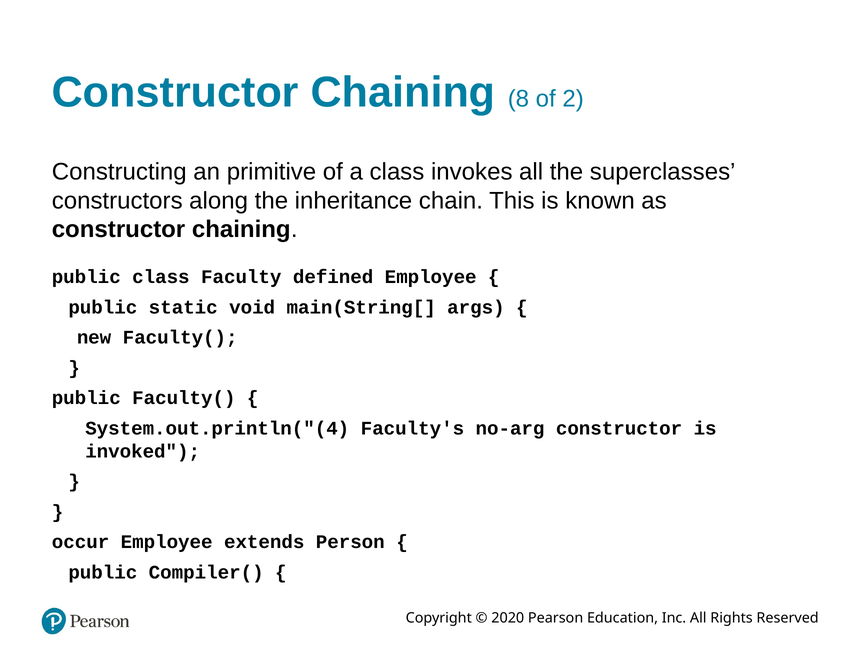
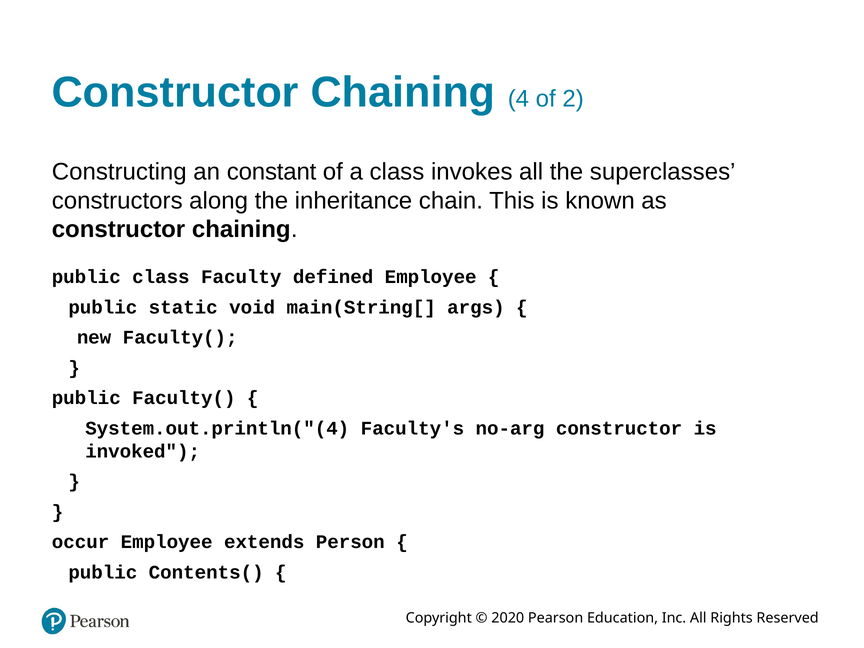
8: 8 -> 4 (518, 99)
primitive: primitive -> constant (272, 172)
Compiler(: Compiler( -> Contents( (206, 572)
